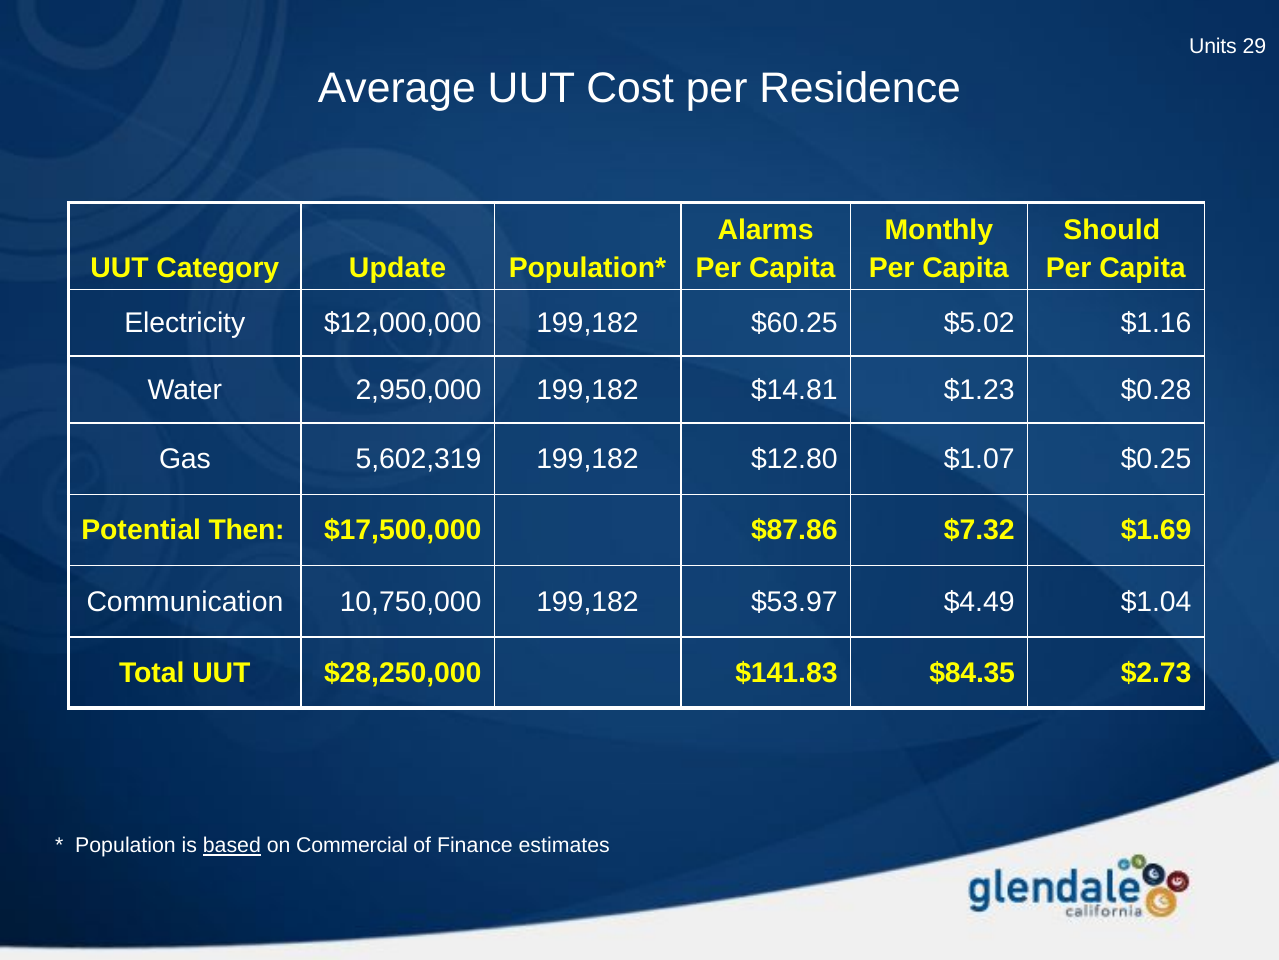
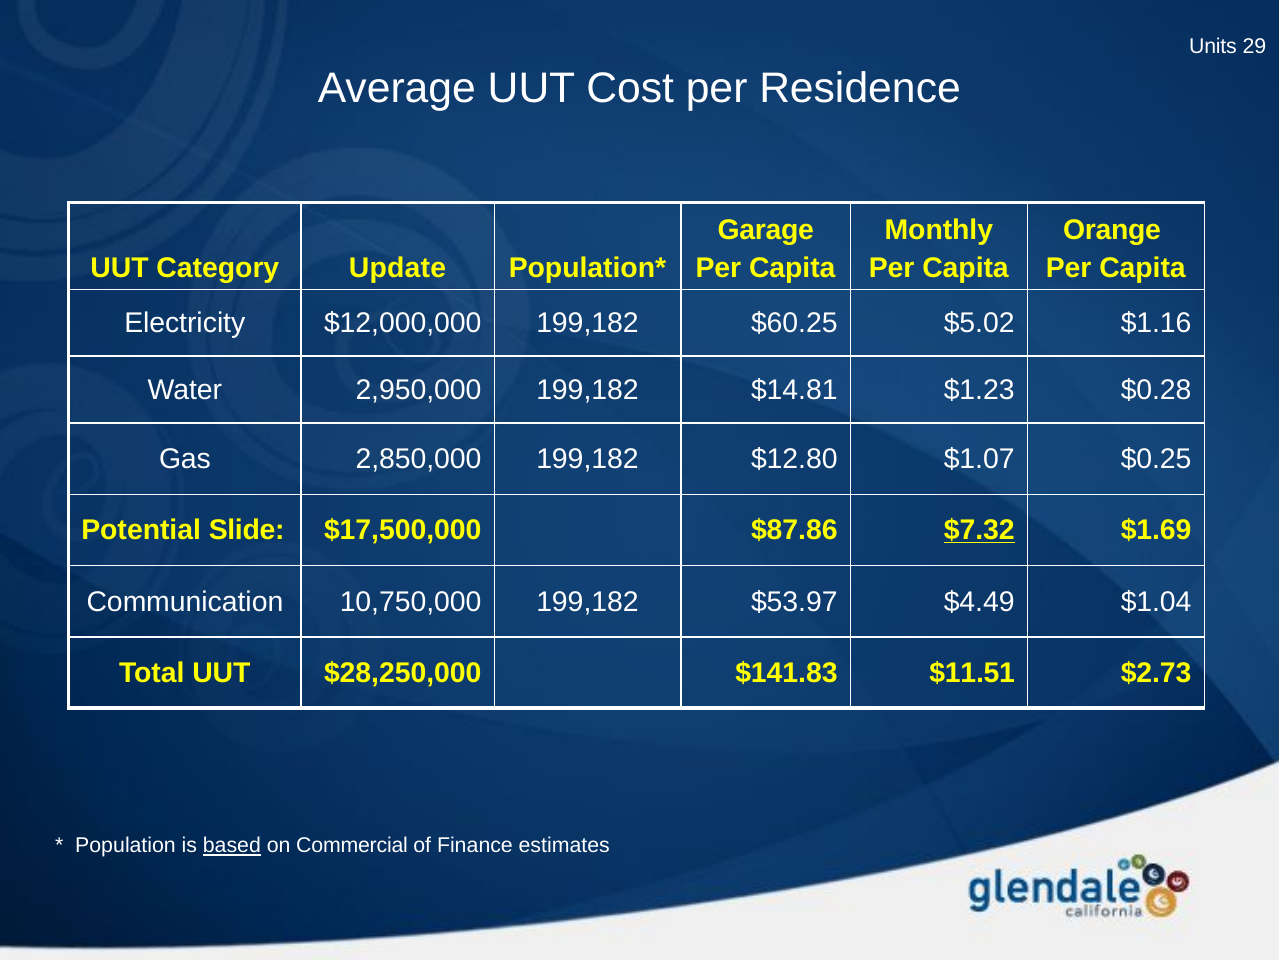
Alarms: Alarms -> Garage (766, 230)
Should: Should -> Orange (1112, 230)
5,602,319: 5,602,319 -> 2,850,000 (419, 459)
Then: Then -> Slide (247, 530)
$7.32 underline: none -> present (979, 530)
$84.35: $84.35 -> $11.51 (972, 672)
